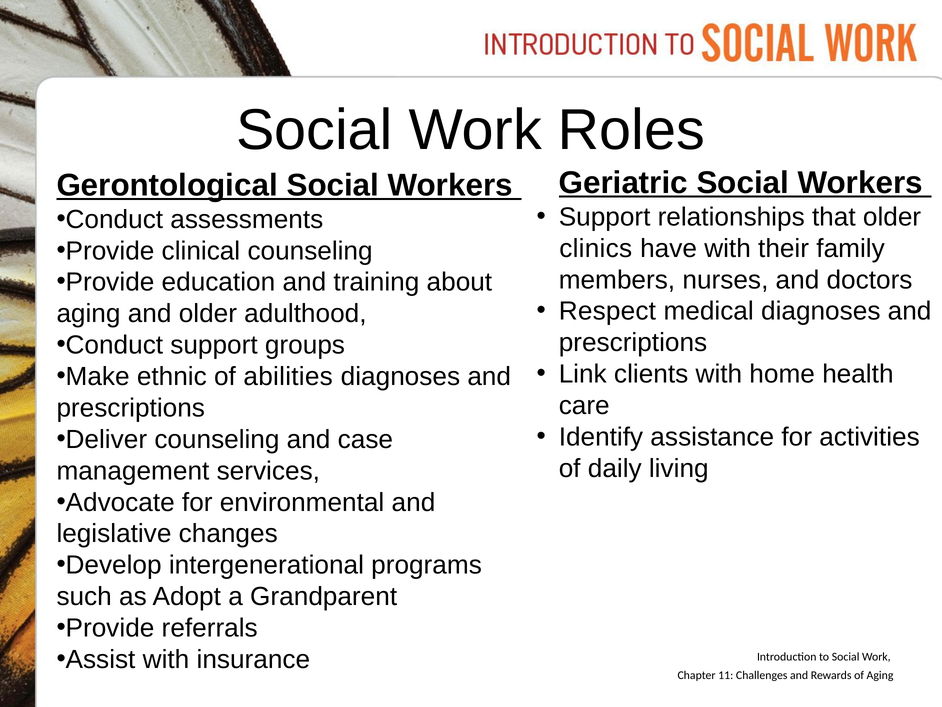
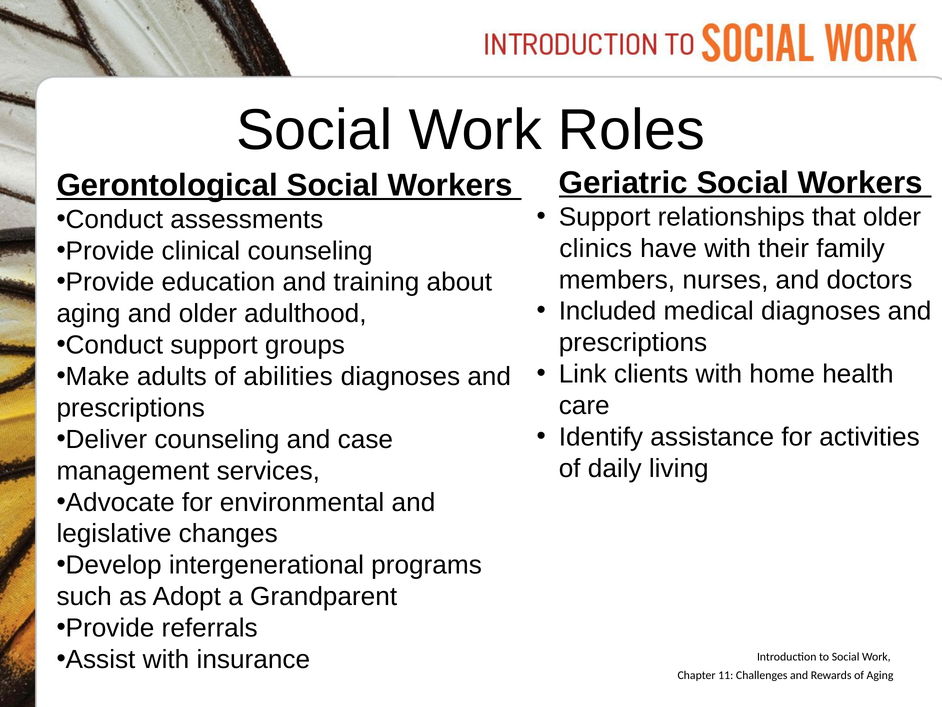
Respect: Respect -> Included (608, 311)
ethnic: ethnic -> adults (172, 376)
